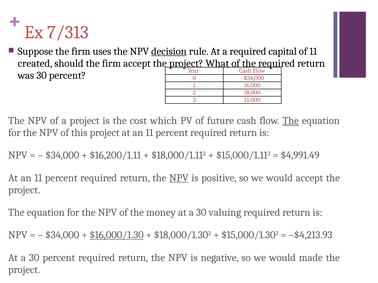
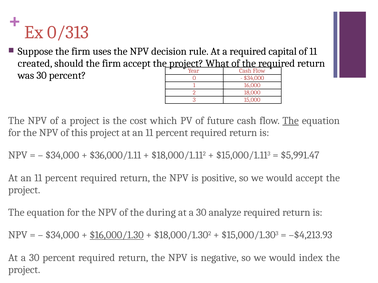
7/313: 7/313 -> 0/313 (68, 32)
decision underline: present -> none (169, 51)
$16,200/1.11: $16,200/1.11 -> $36,000/1.11 (115, 156)
$4,991.49: $4,991.49 -> $5,991.47 (300, 156)
NPV underline: present -> none (179, 178)
money: money -> during (161, 213)
valuing: valuing -> analyze (225, 213)
made: made -> index (311, 258)
